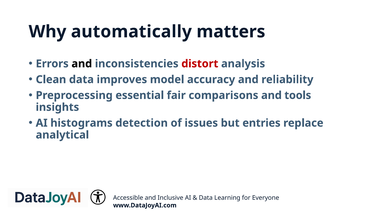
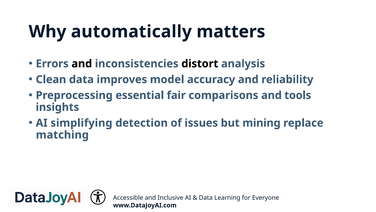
distort colour: red -> black (200, 64)
histograms: histograms -> simplifying (81, 123)
entries: entries -> mining (261, 123)
analytical: analytical -> matching (62, 135)
